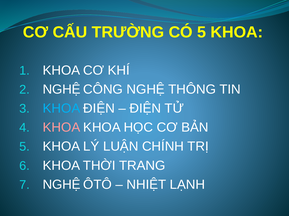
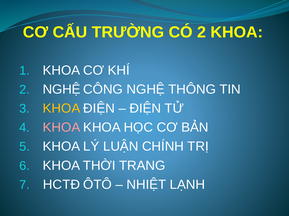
CÓ 5: 5 -> 2 (202, 32)
KHOA colour: light blue -> yellow (61, 109)
7 NGHỆ: NGHỆ -> HCTĐ (61, 185)
